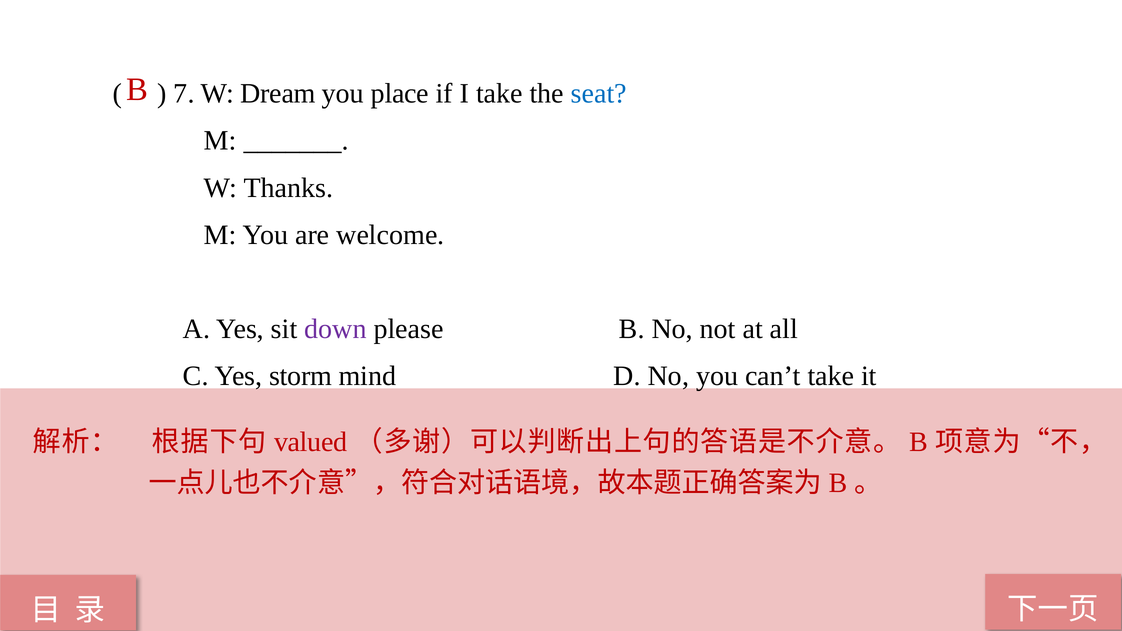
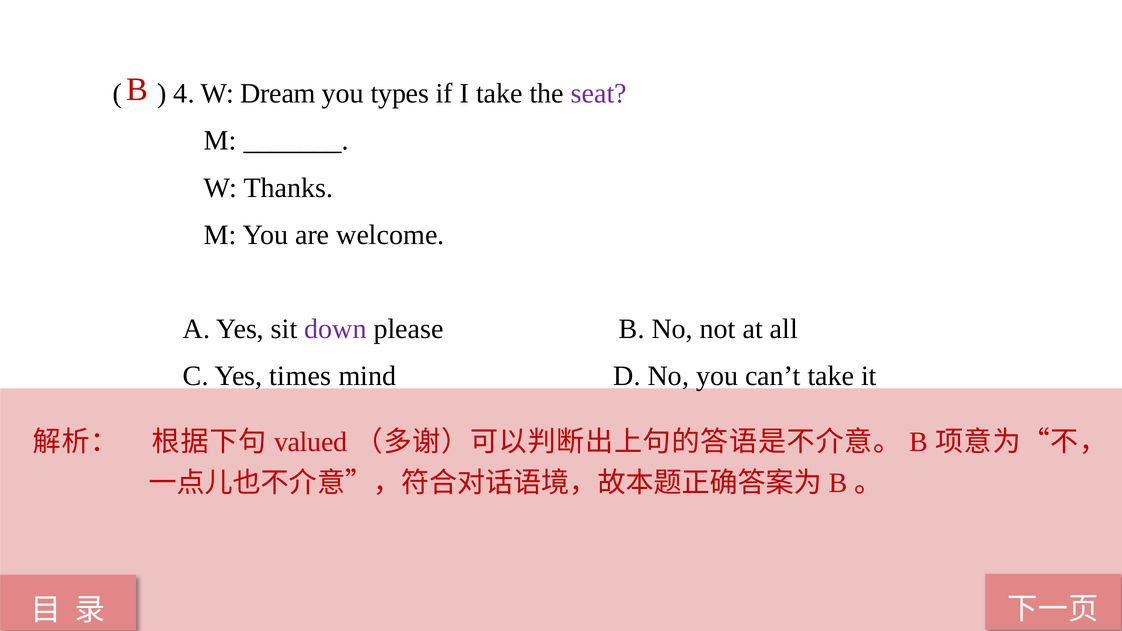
7: 7 -> 4 (184, 94)
place: place -> types (400, 94)
seat colour: blue -> purple (599, 94)
storm: storm -> times (300, 376)
